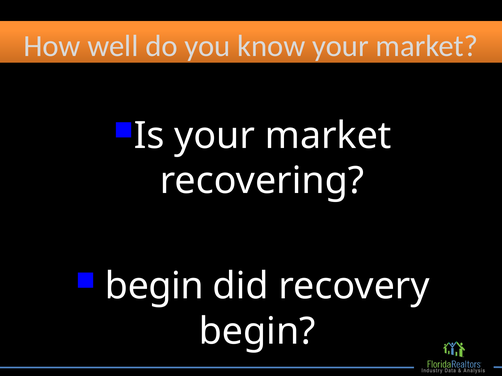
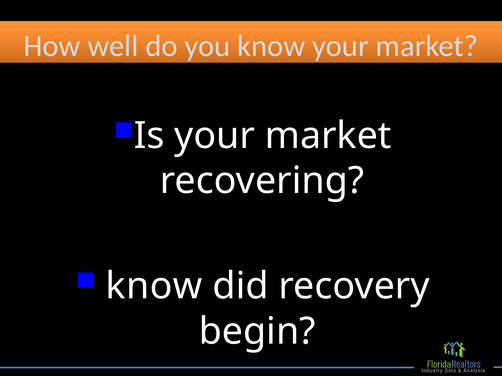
begin: begin -> know (154, 287)
